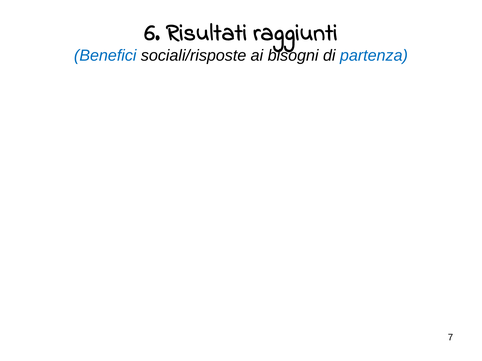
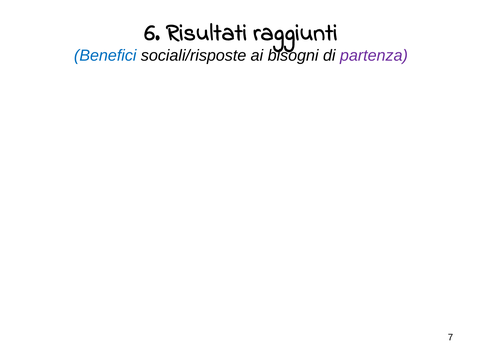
partenza colour: blue -> purple (374, 56)
